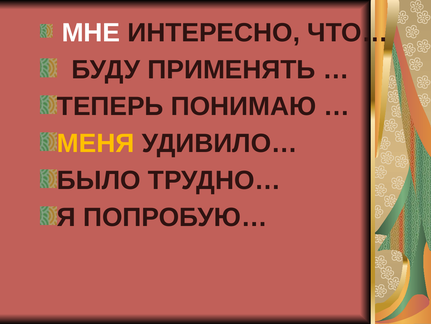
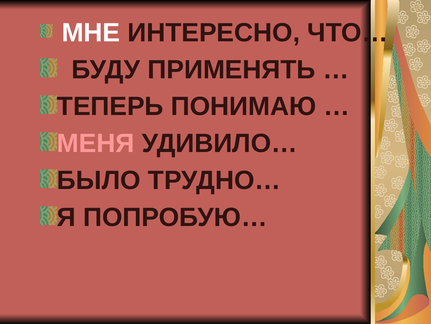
МЕНЯ colour: yellow -> pink (96, 143)
